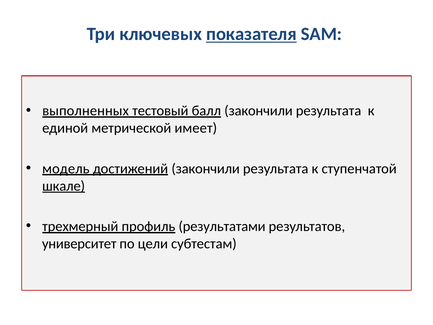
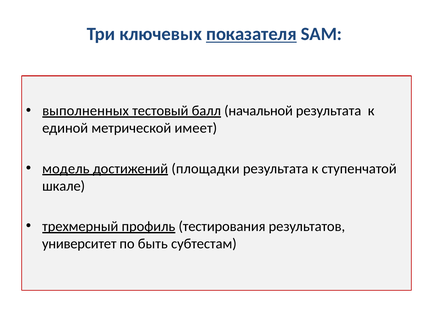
балл закончили: закончили -> начальной (259, 111)
достижений закончили: закончили -> площадки (205, 168)
шкале underline: present -> none (64, 186)
результатами: результатами -> тестирования (222, 226)
цели: цели -> быть (153, 243)
